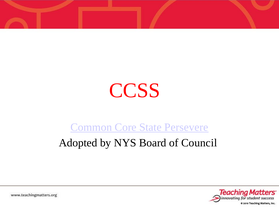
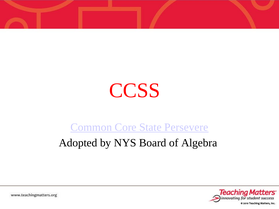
Council: Council -> Algebra (199, 143)
